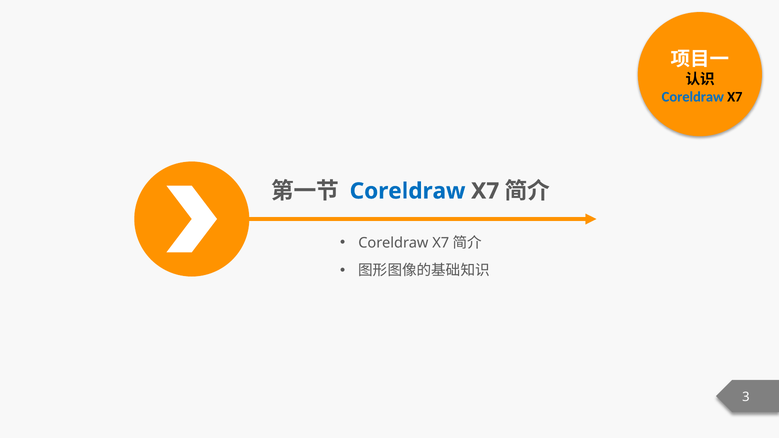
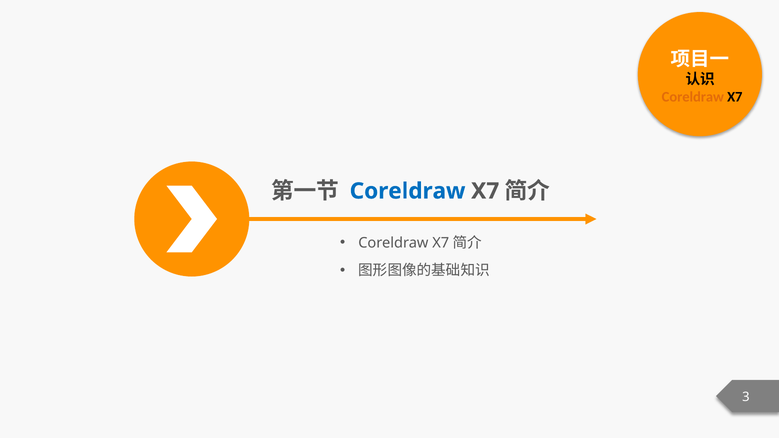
Coreldraw colour: blue -> orange (693, 97)
